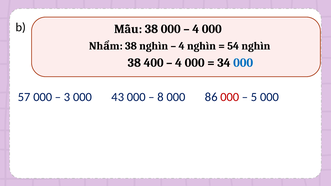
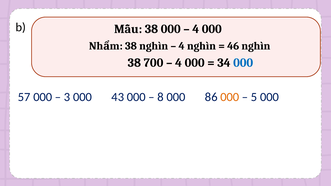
54: 54 -> 46 (233, 46)
400: 400 -> 700 (154, 63)
000 colour: red -> orange (230, 97)
